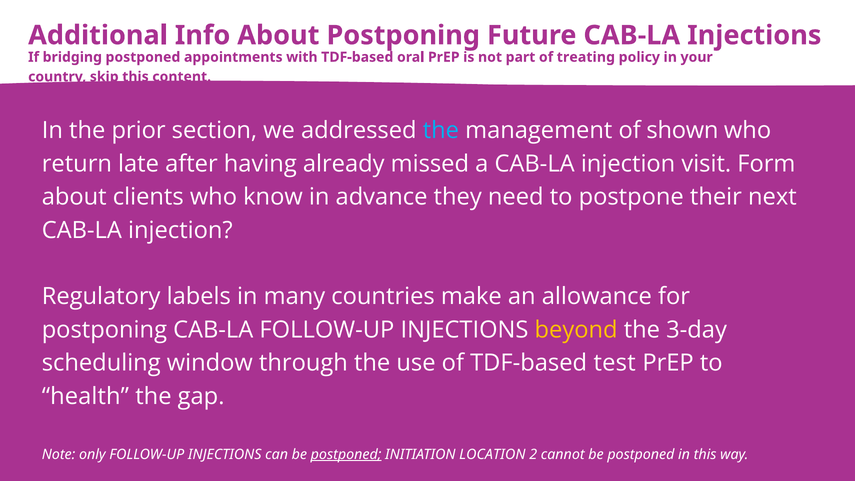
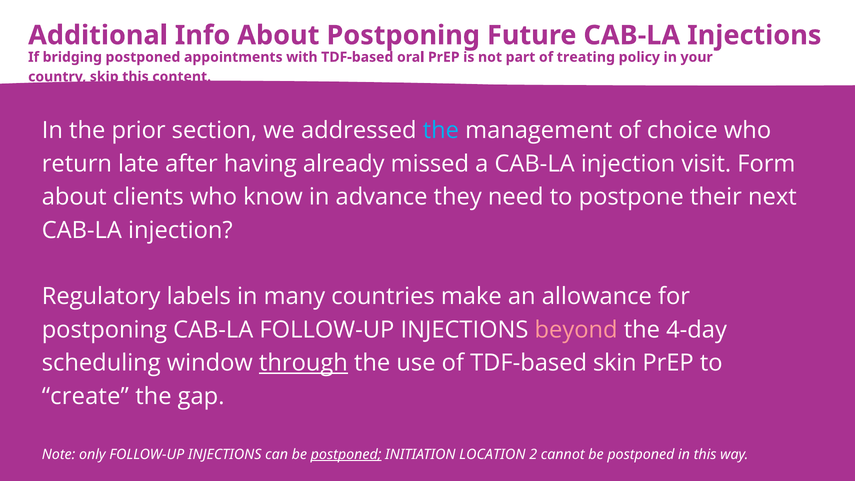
shown: shown -> choice (682, 131)
beyond colour: yellow -> pink (576, 330)
3-day: 3-day -> 4-day (697, 330)
through underline: none -> present (303, 363)
test: test -> skin (615, 363)
health: health -> create (85, 396)
